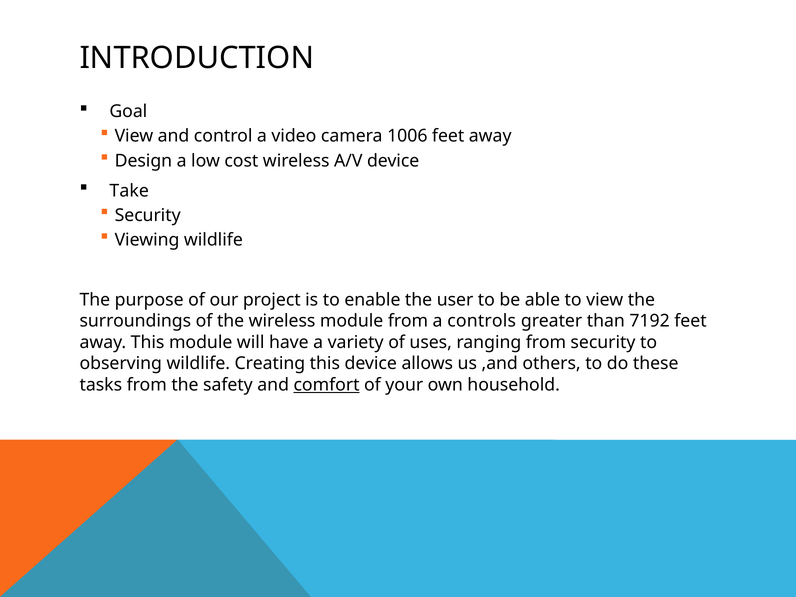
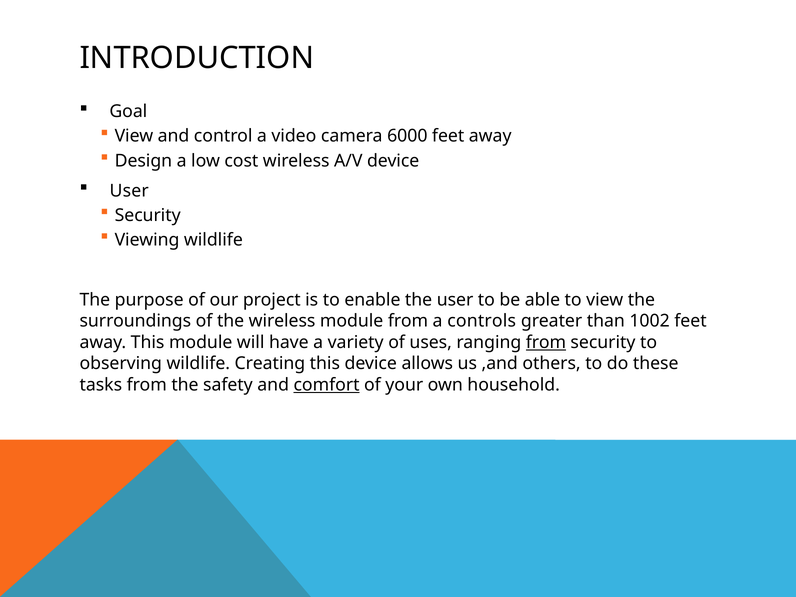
1006: 1006 -> 6000 (407, 136)
Take: Take -> User (129, 191)
7192: 7192 -> 1002 (650, 321)
from underline: none -> present (546, 342)
